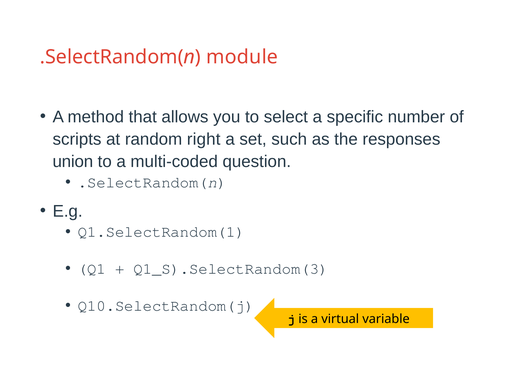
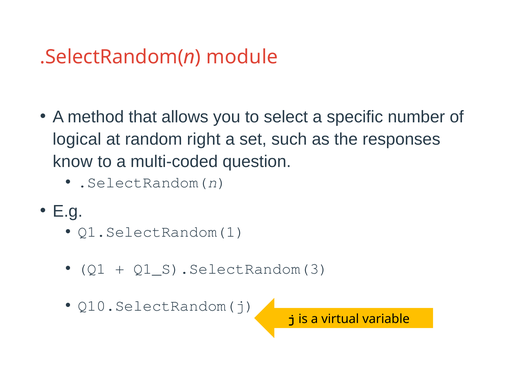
scripts: scripts -> logical (77, 139)
union: union -> know (73, 162)
